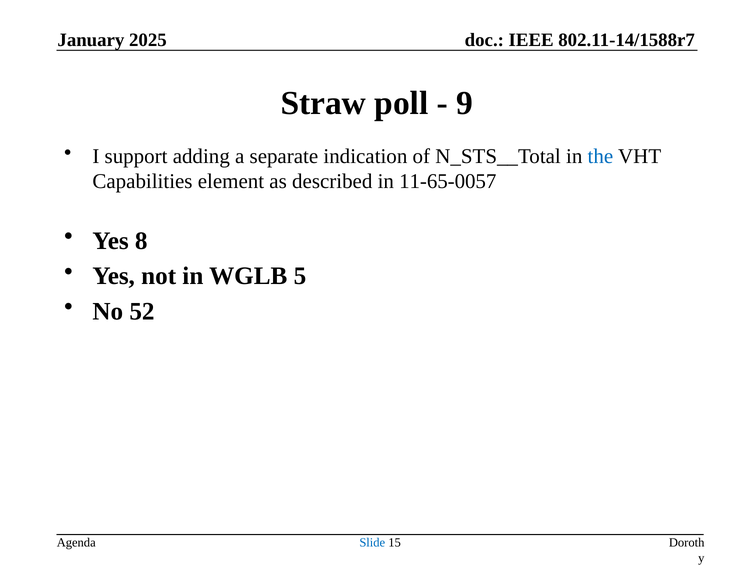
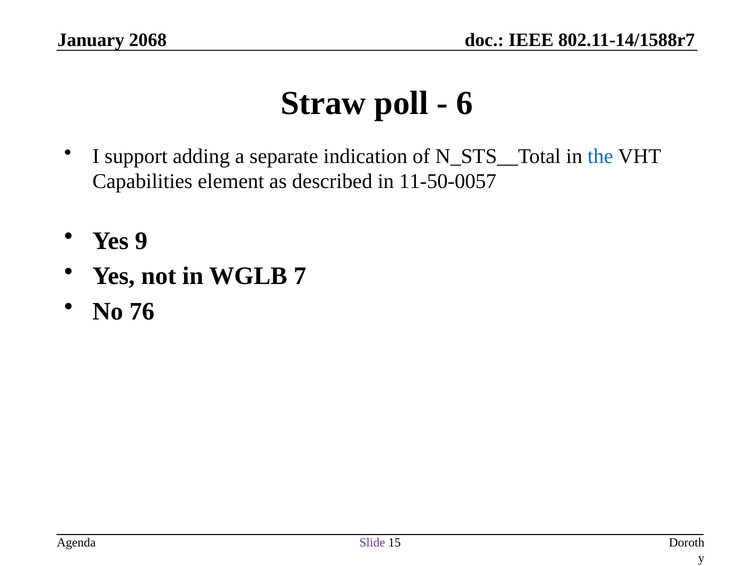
2025: 2025 -> 2068 (148, 40)
9: 9 -> 6 (465, 103)
11-65-0057: 11-65-0057 -> 11-50-0057 (448, 181)
8: 8 -> 9 (141, 241)
5: 5 -> 7 (300, 276)
52: 52 -> 76 (142, 311)
Slide colour: blue -> purple (372, 542)
